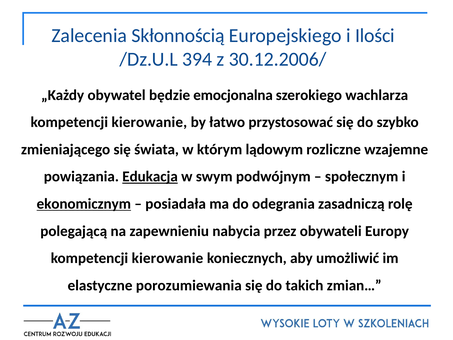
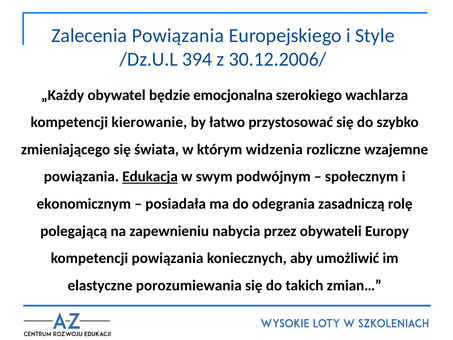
Zalecenia Skłonnością: Skłonnością -> Powiązania (178, 36)
Ilości: Ilości -> Style (375, 36)
lądowym: lądowym -> widzenia (274, 149)
ekonomicznym underline: present -> none (84, 204)
kierowanie: kierowanie -> powiązania (168, 258)
